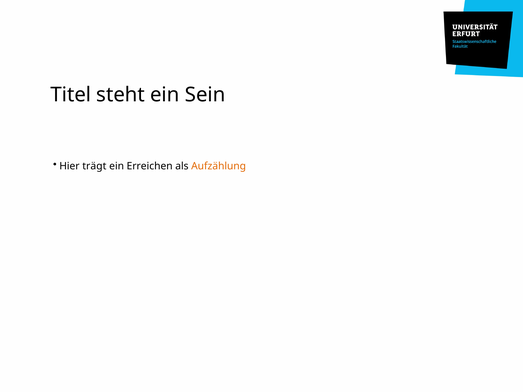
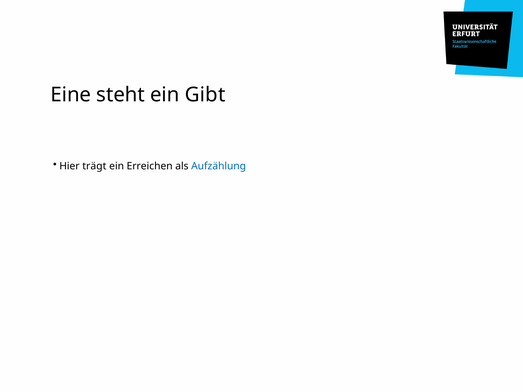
Titel: Titel -> Eine (71, 95)
Sein: Sein -> Gibt (205, 95)
Aufzählung colour: orange -> blue (219, 166)
